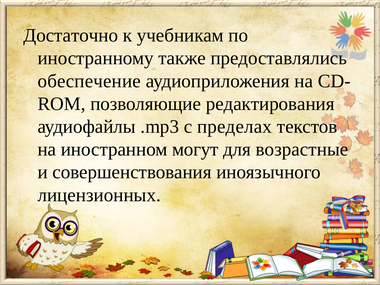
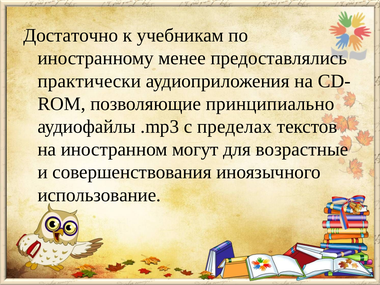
также: также -> менее (182, 58)
обеспечение: обеспечение -> практически (89, 81)
редактирования: редактирования -> принципиально (270, 104)
лицензионных: лицензионных -> использование (99, 195)
